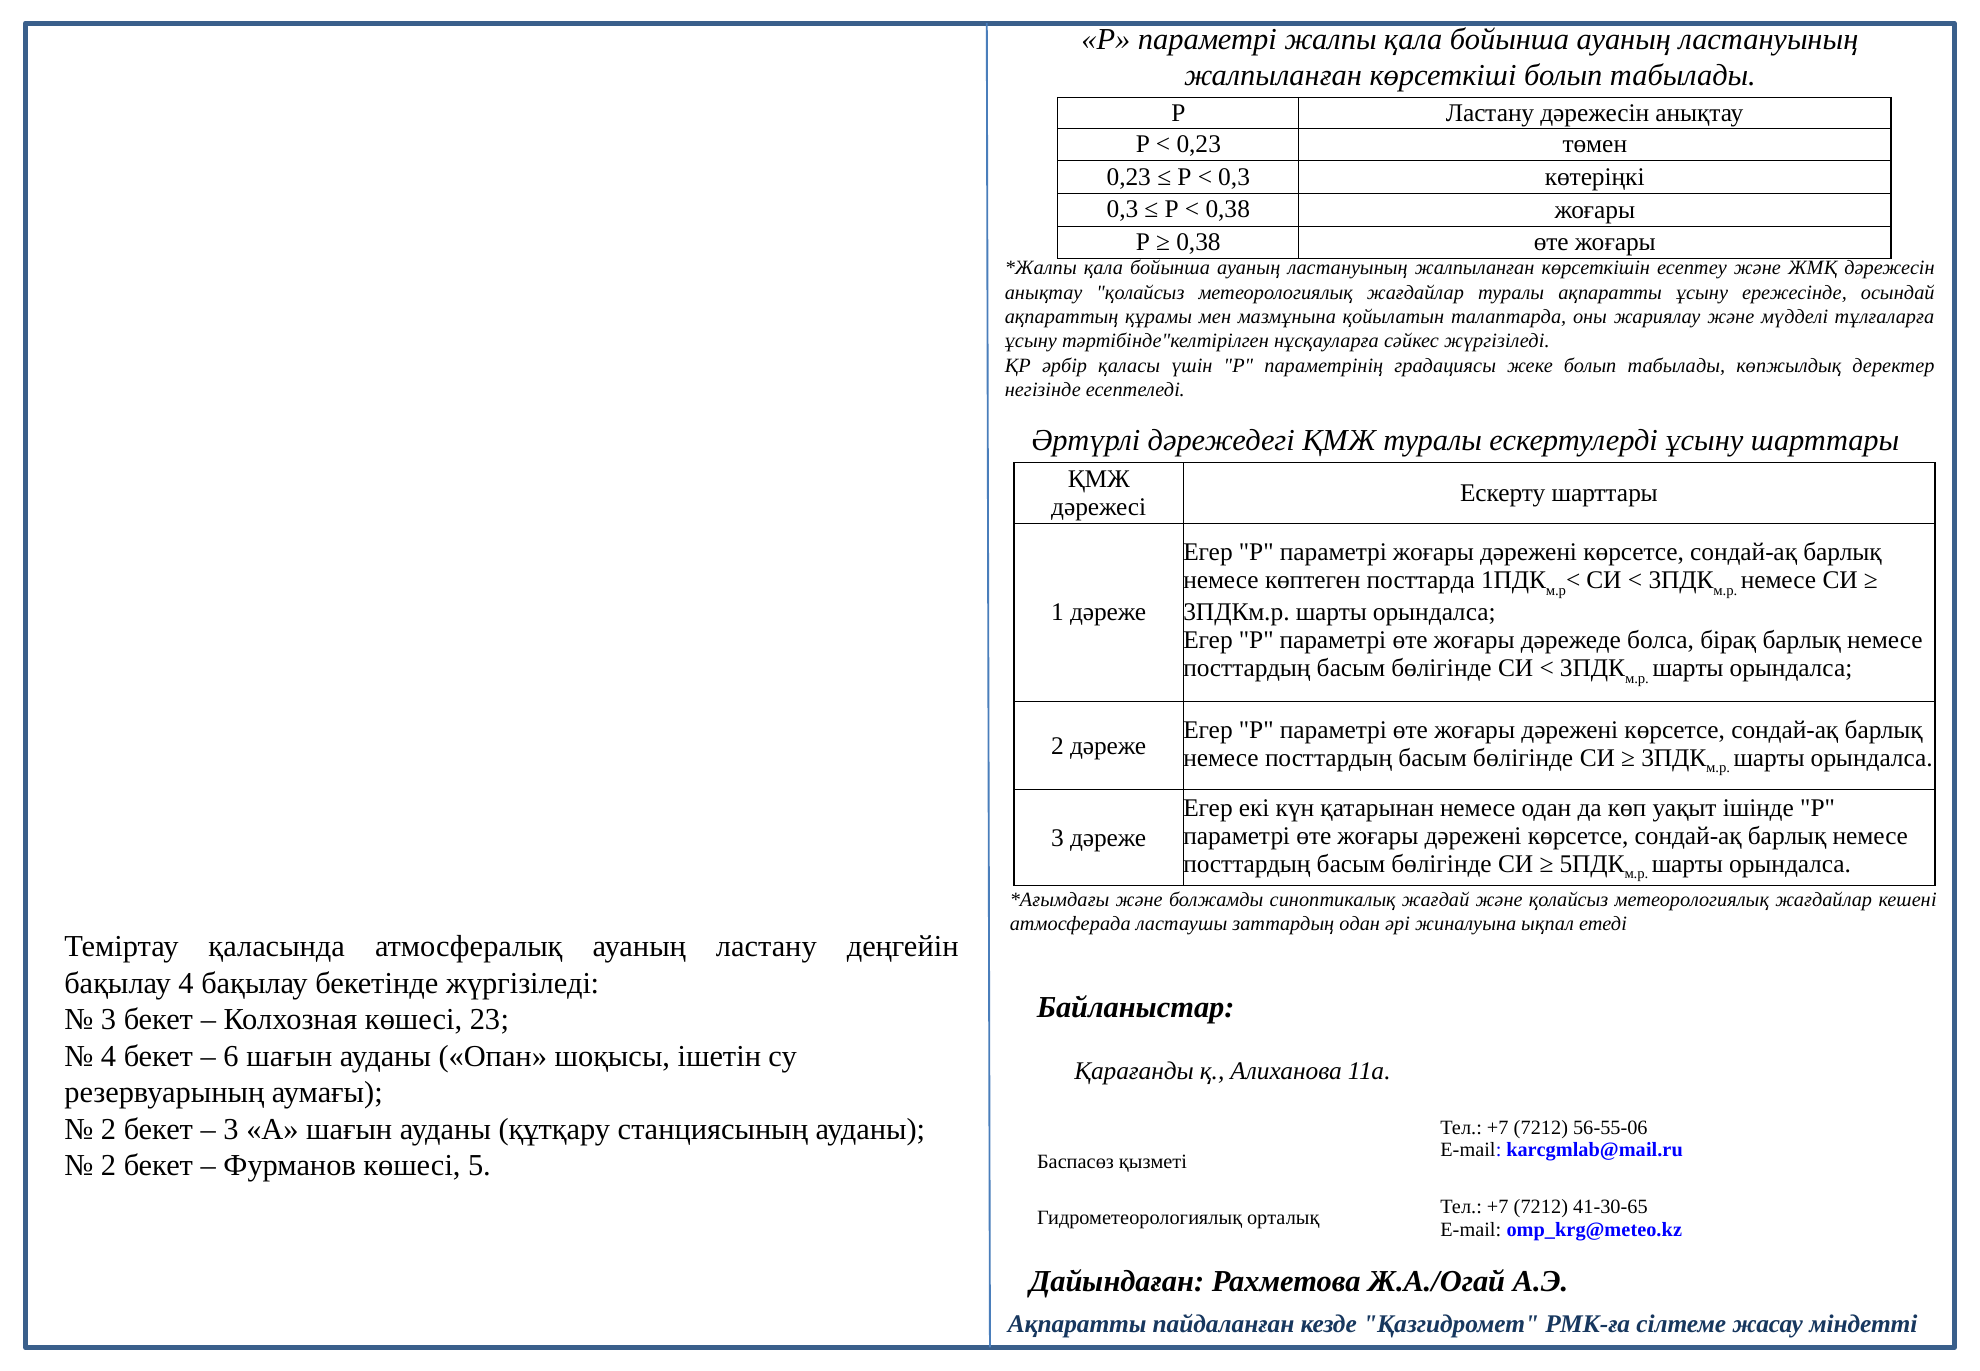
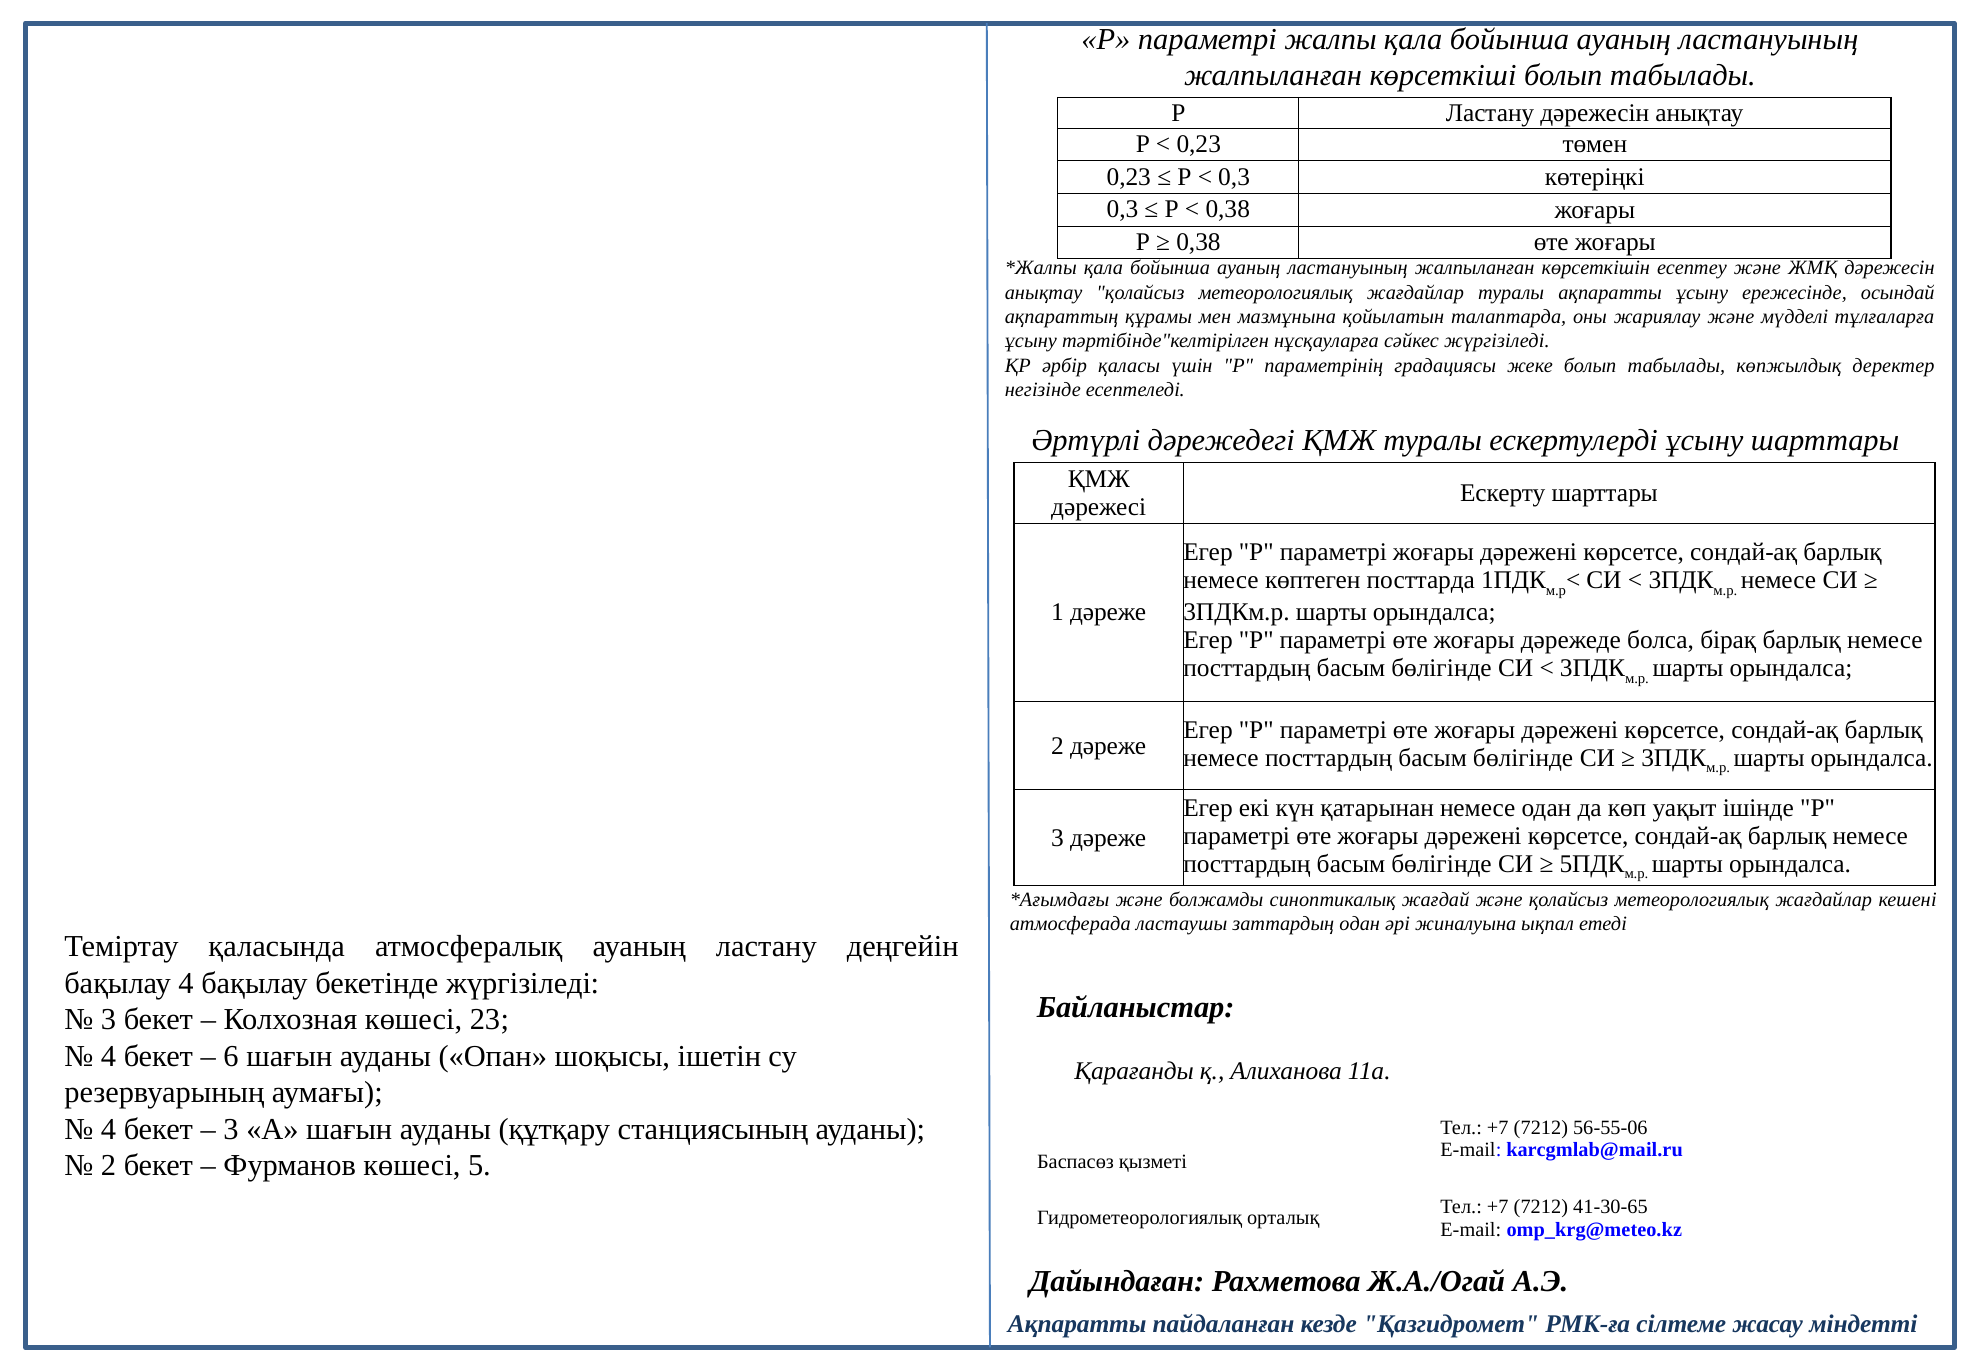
2: 2 -> 4 (109, 1129)
